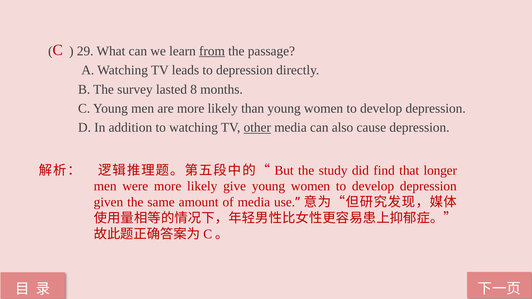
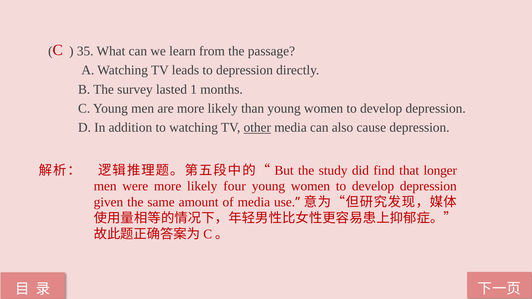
29: 29 -> 35 (85, 51)
from underline: present -> none (212, 51)
8: 8 -> 1 (194, 89)
give: give -> four (235, 186)
